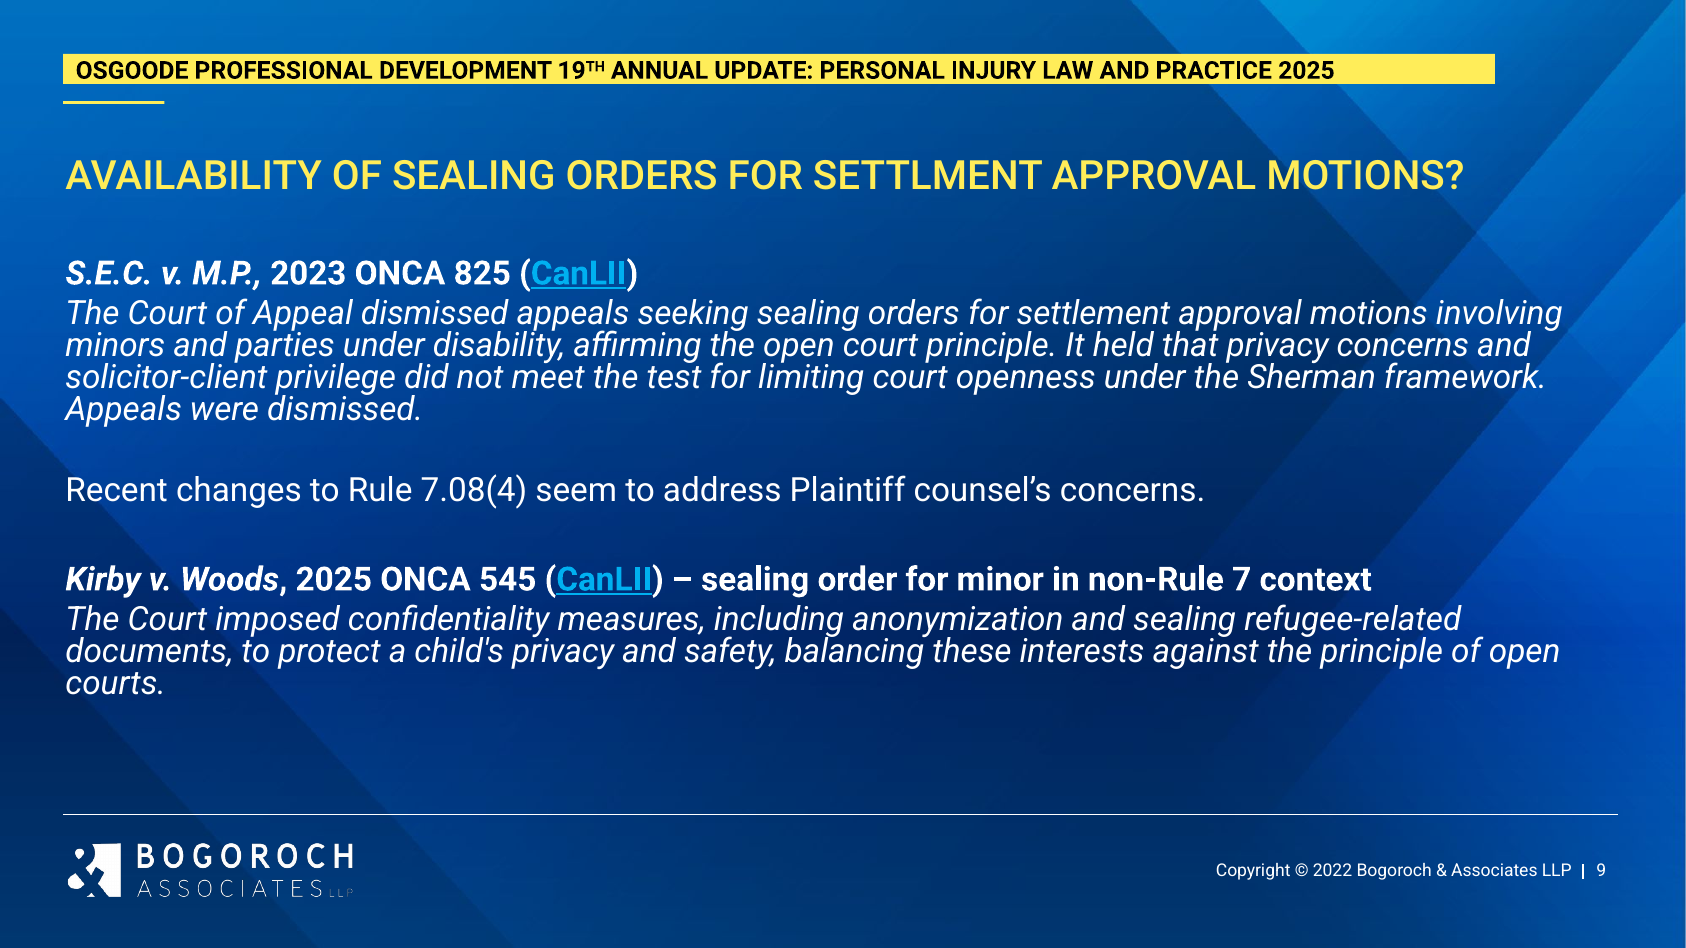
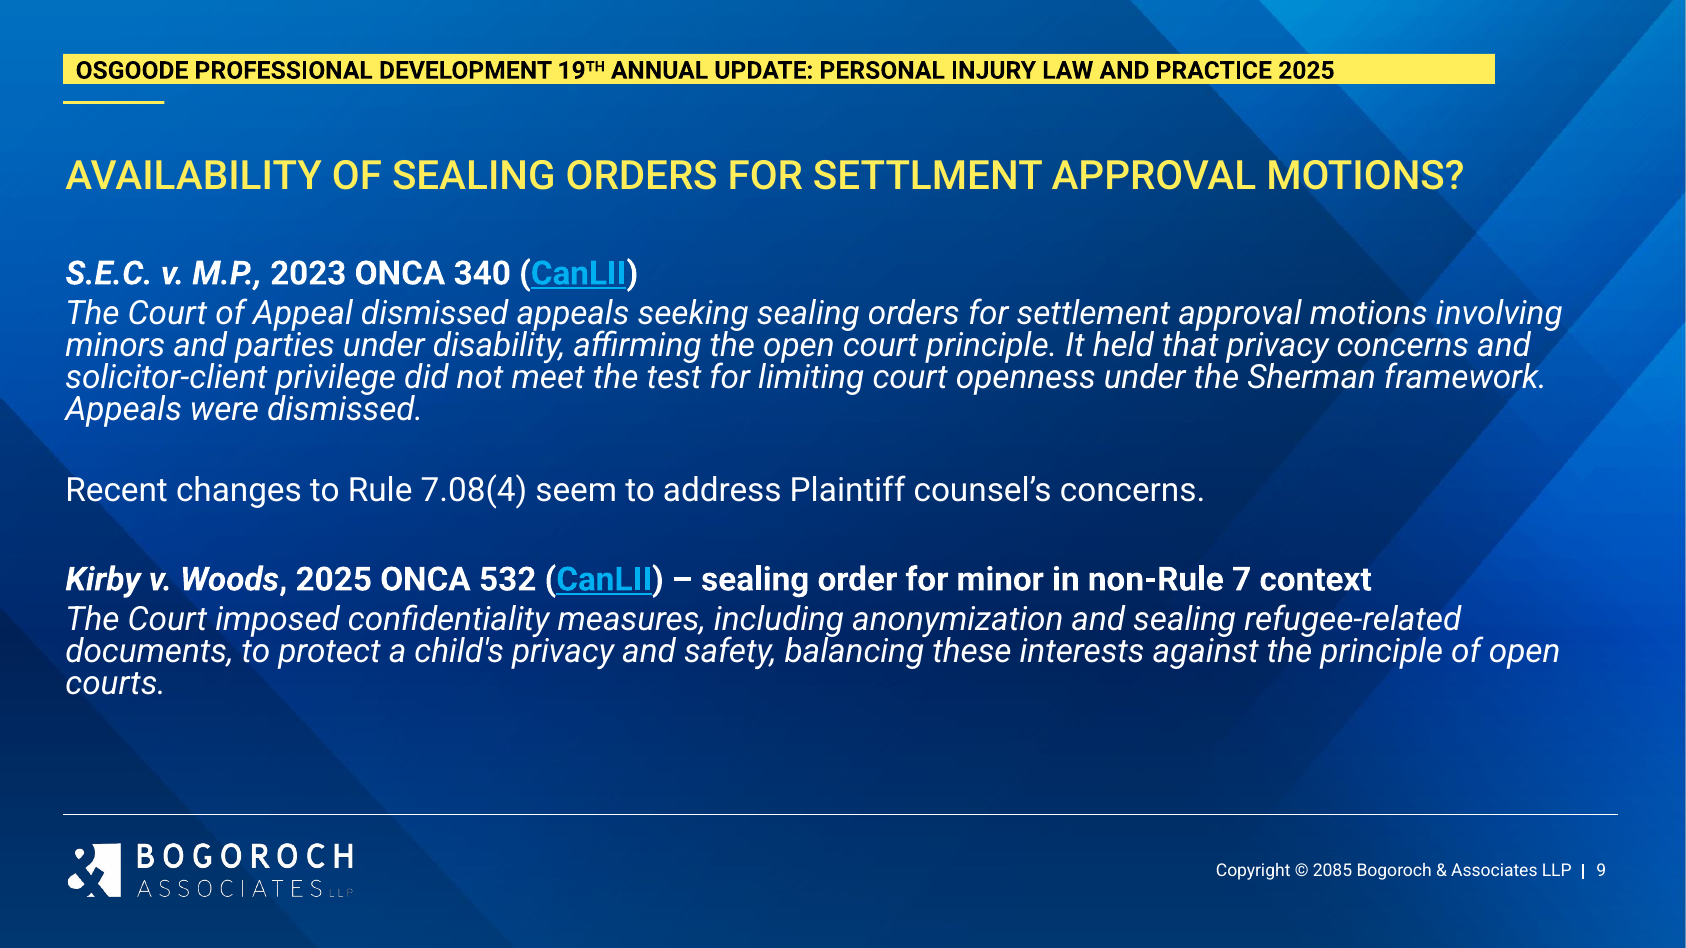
825: 825 -> 340 (482, 274)
545: 545 -> 532 (508, 580)
2022: 2022 -> 2085 (1333, 871)
